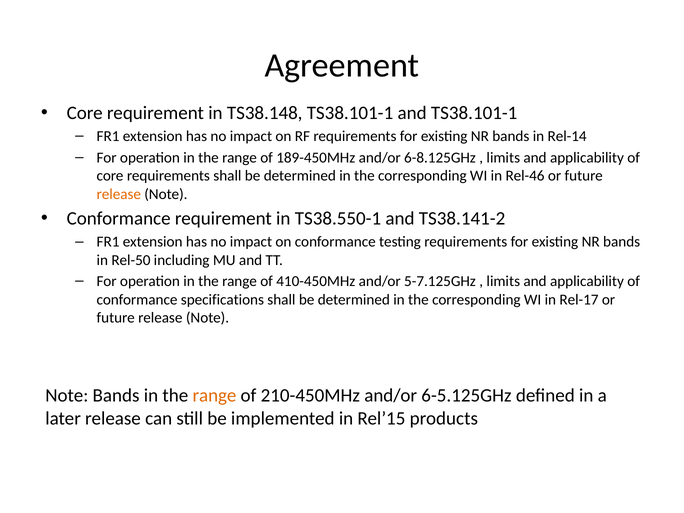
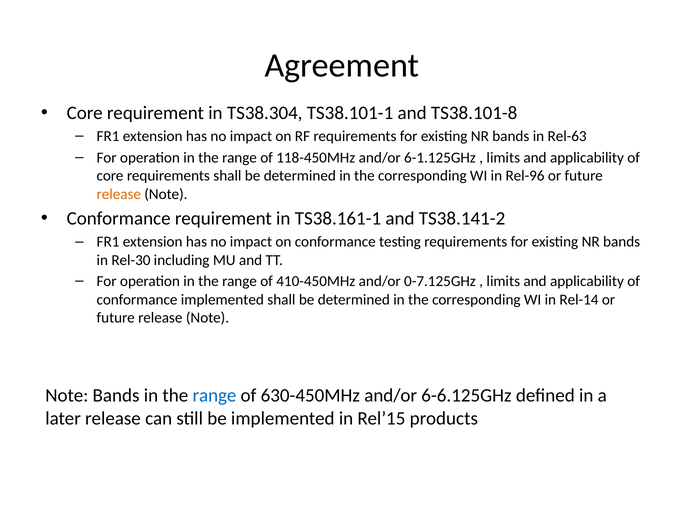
TS38.148: TS38.148 -> TS38.304 (265, 113)
and TS38.101-1: TS38.101-1 -> TS38.101-8 (474, 113)
Rel-14: Rel-14 -> Rel-63 (567, 136)
189-450MHz: 189-450MHz -> 118-450MHz (316, 158)
6-8.125GHz: 6-8.125GHz -> 6-1.125GHz (440, 158)
Rel-46: Rel-46 -> Rel-96 (525, 176)
TS38.550-1: TS38.550-1 -> TS38.161-1 (338, 219)
Rel-50: Rel-50 -> Rel-30 (131, 260)
5-7.125GHz: 5-7.125GHz -> 0-7.125GHz (440, 281)
conformance specifications: specifications -> implemented (222, 300)
Rel-17: Rel-17 -> Rel-14 (579, 300)
range colour: orange -> blue (214, 396)
210-450MHz: 210-450MHz -> 630-450MHz (310, 396)
6-5.125GHz: 6-5.125GHz -> 6-6.125GHz (466, 396)
